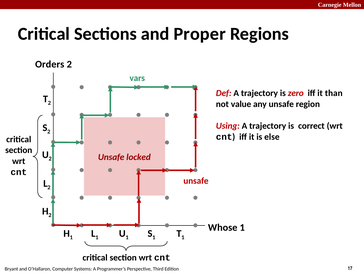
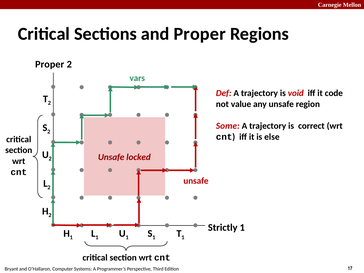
Orders: Orders -> Proper (50, 64)
zero: zero -> void (296, 93)
than: than -> code (334, 93)
Using: Using -> Some (228, 126)
Whose: Whose -> Strictly (223, 227)
